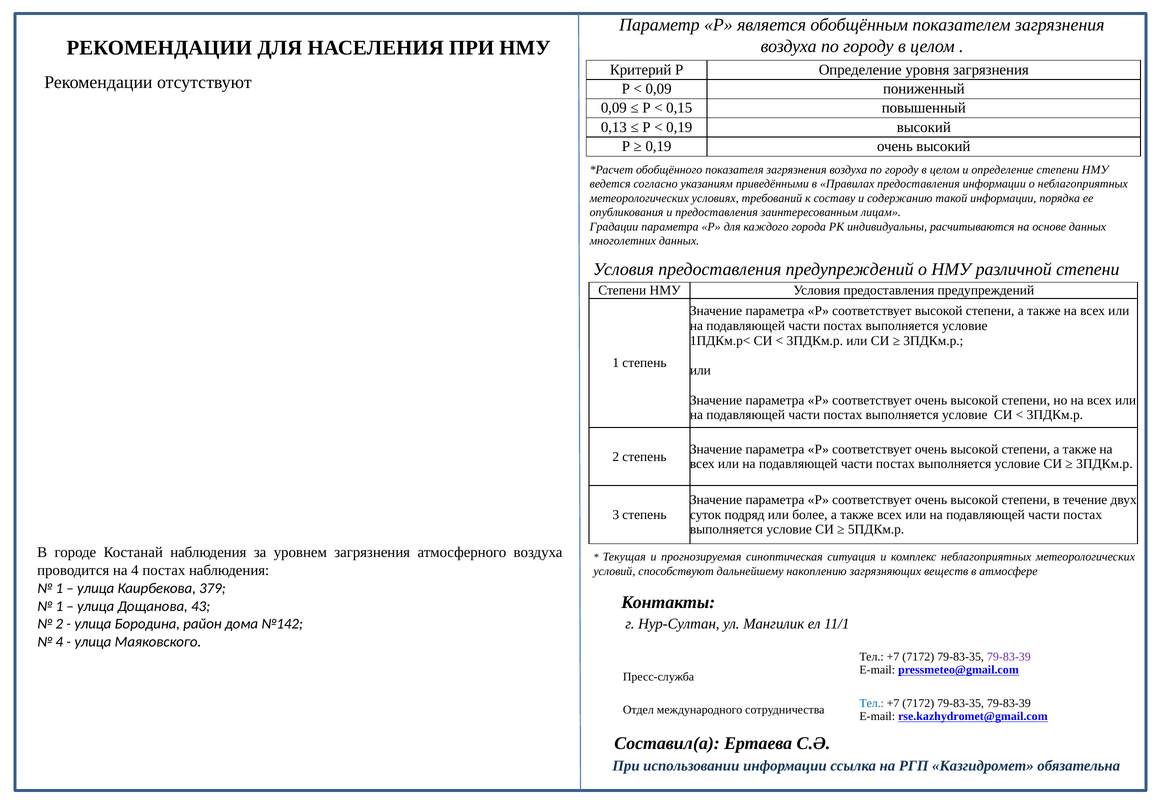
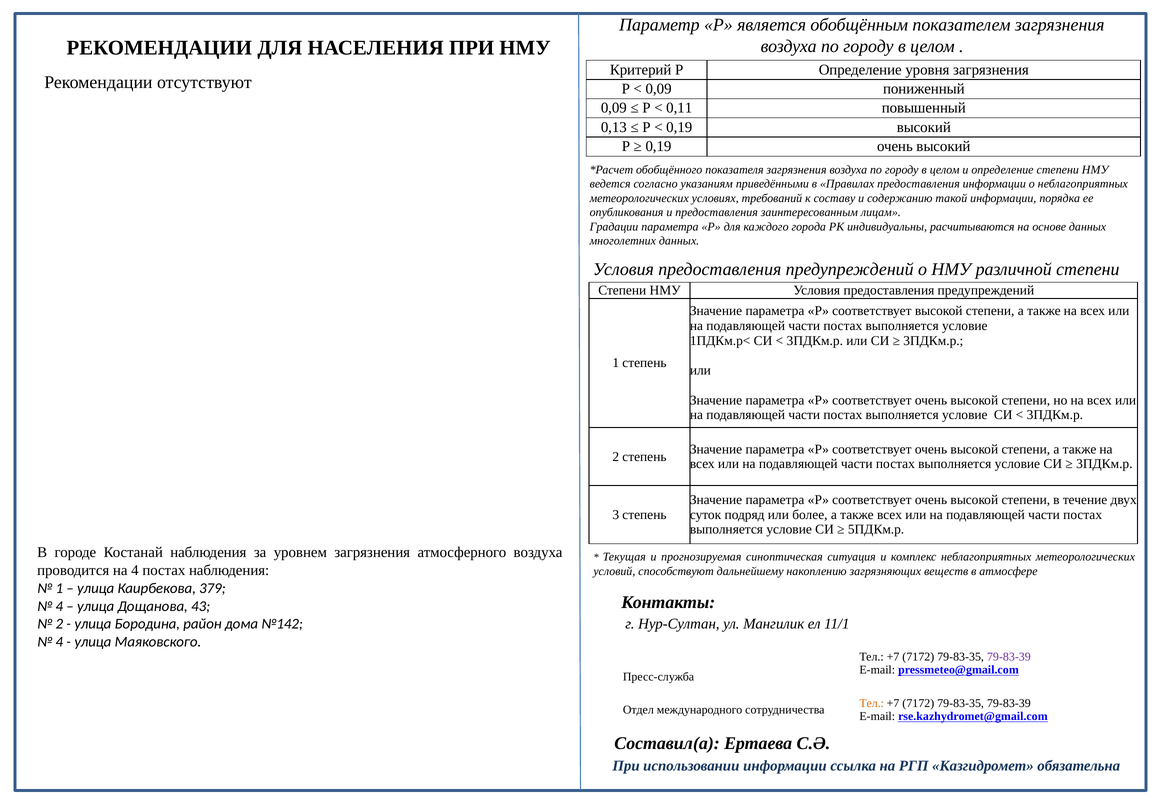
0,15: 0,15 -> 0,11 (679, 108)
1: 1 -> 4 (59, 606)
Тел colour: blue -> orange (872, 703)
